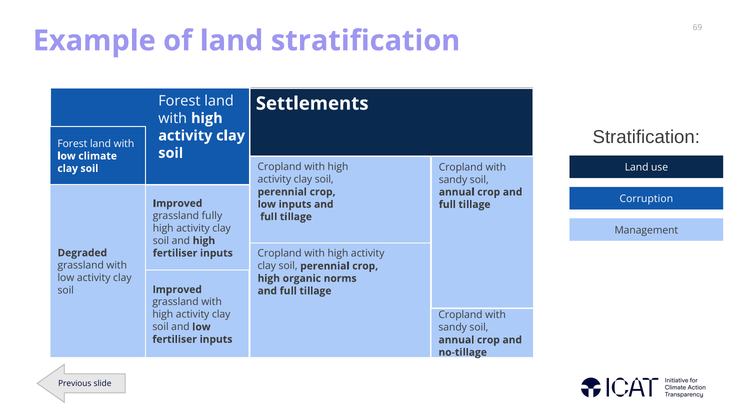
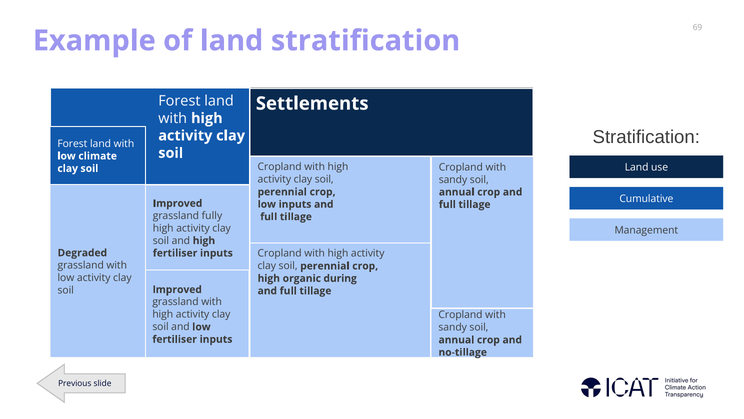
Corruption: Corruption -> Cumulative (646, 199)
norms: norms -> during (340, 278)
